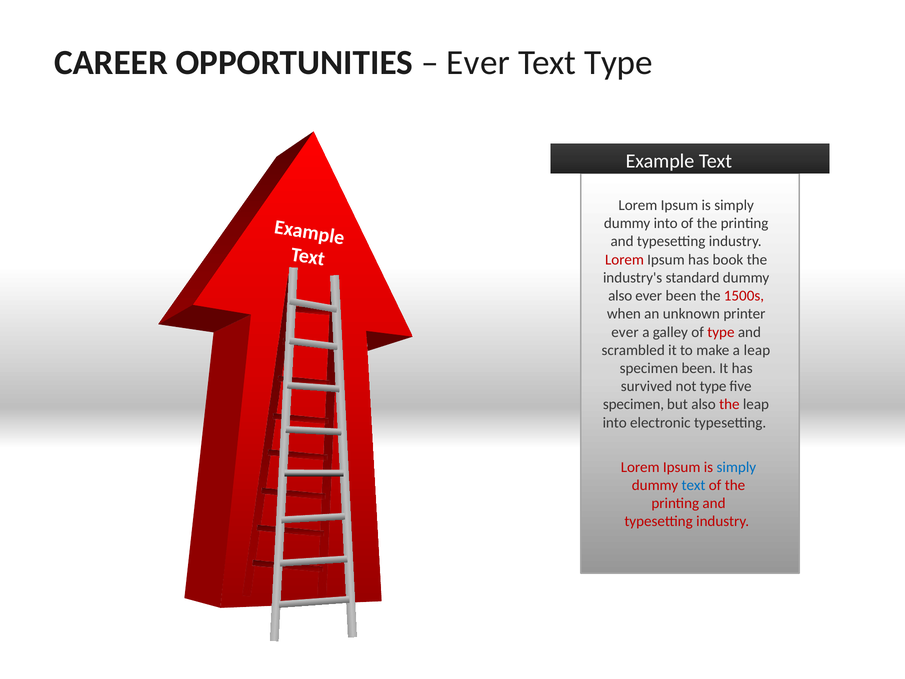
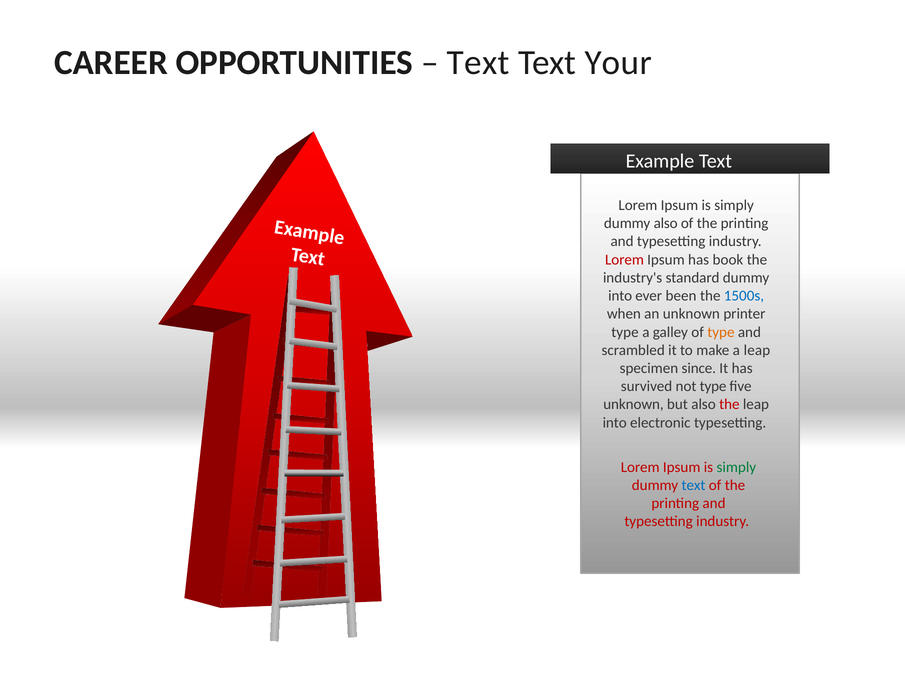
Ever: Ever -> Text (478, 63)
Text Type: Type -> Your (618, 63)
dummy into: into -> also (666, 223)
also: also -> into (620, 296)
1500s colour: red -> blue (744, 296)
ever: ever -> type (625, 332)
type colour: red -> orange (721, 332)
specimen been: been -> since (699, 368)
specimen: specimen -> unknown (633, 404)
simply colour: blue -> green (736, 467)
